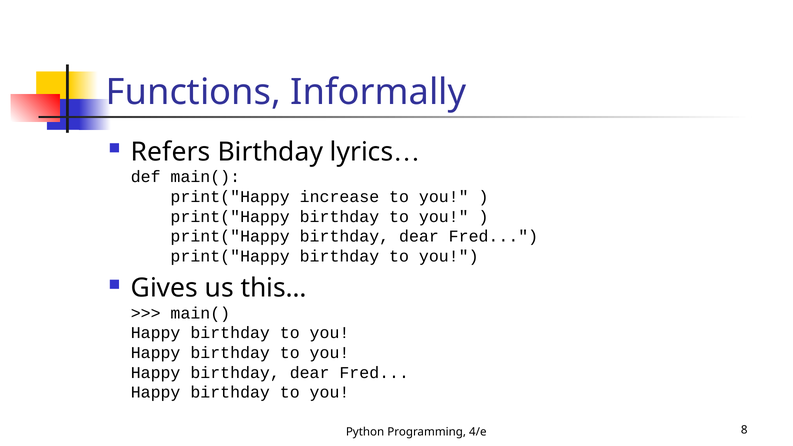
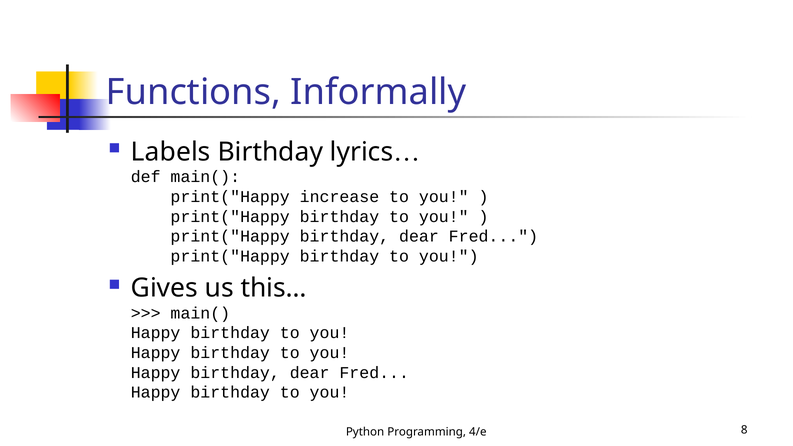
Refers: Refers -> Labels (171, 152)
